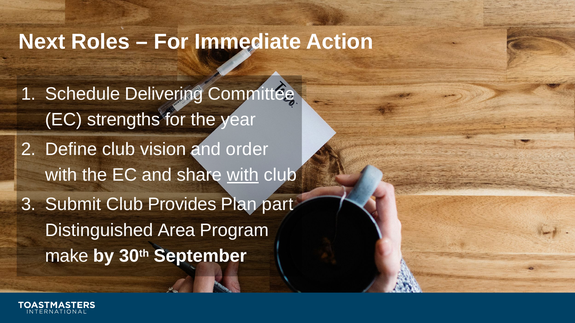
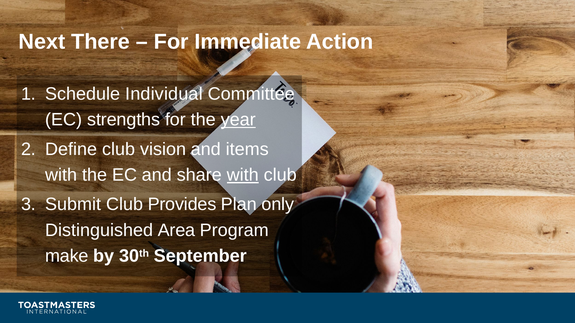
Roles: Roles -> There (101, 42)
Delivering: Delivering -> Individual (164, 94)
year underline: none -> present (238, 120)
order: order -> items (247, 149)
part: part -> only (278, 205)
